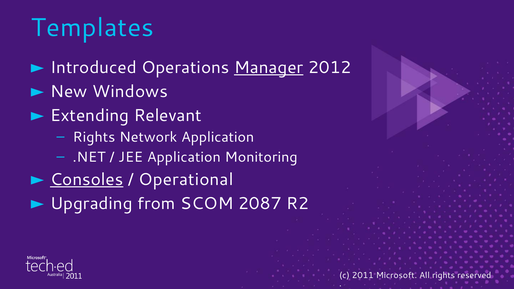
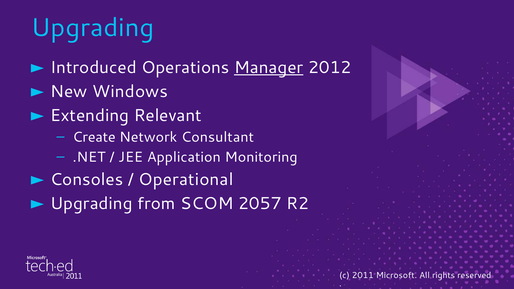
Templates: Templates -> Upgrading (93, 28)
Rights: Rights -> Create (94, 137)
Network Application: Application -> Consultant (218, 137)
Consoles underline: present -> none (87, 180)
2087: 2087 -> 2057 (260, 203)
